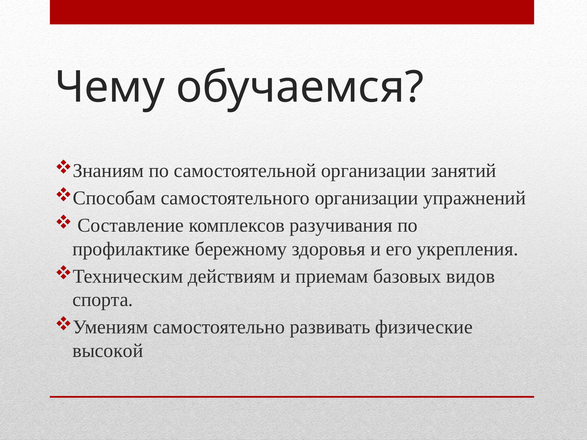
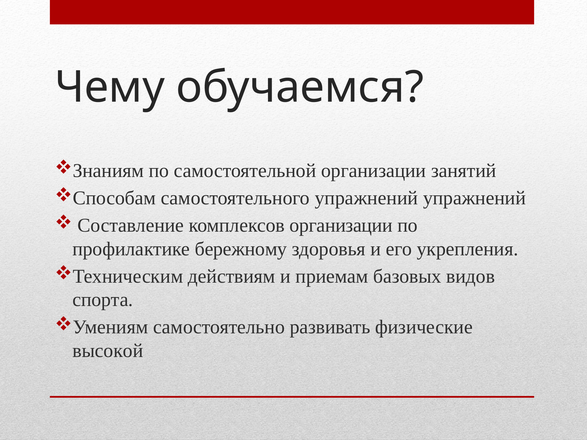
самостоятельного организации: организации -> упражнений (366, 198)
комплексов разучивания: разучивания -> организации (341, 226)
